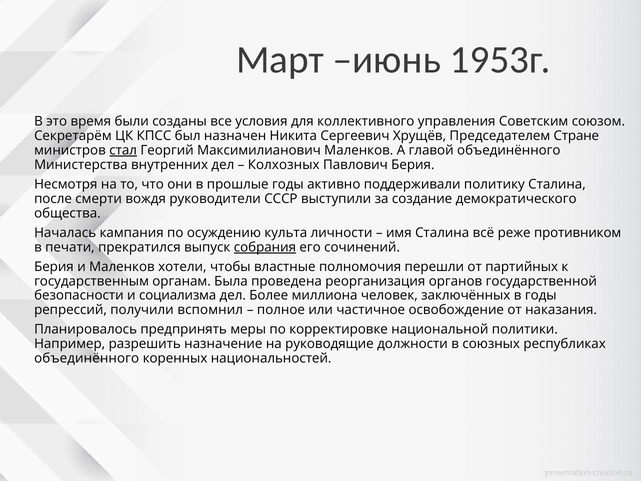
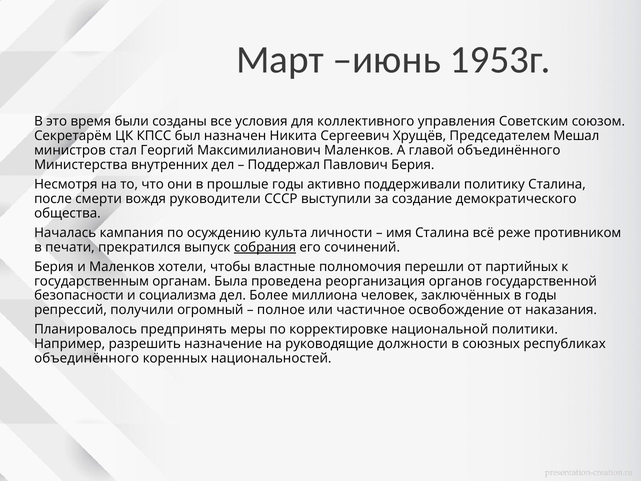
Стране: Стране -> Мешал (576, 136)
стал underline: present -> none (123, 150)
Колхозных: Колхозных -> Поддержал (284, 165)
вспомнил: вспомнил -> огромный (210, 310)
